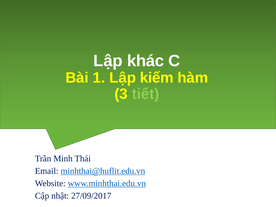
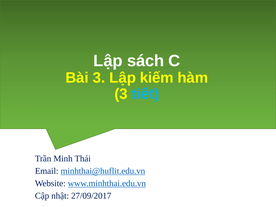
khác: khác -> sách (146, 61)
Bài 1: 1 -> 3 (99, 78)
tiết colour: light green -> light blue (146, 94)
